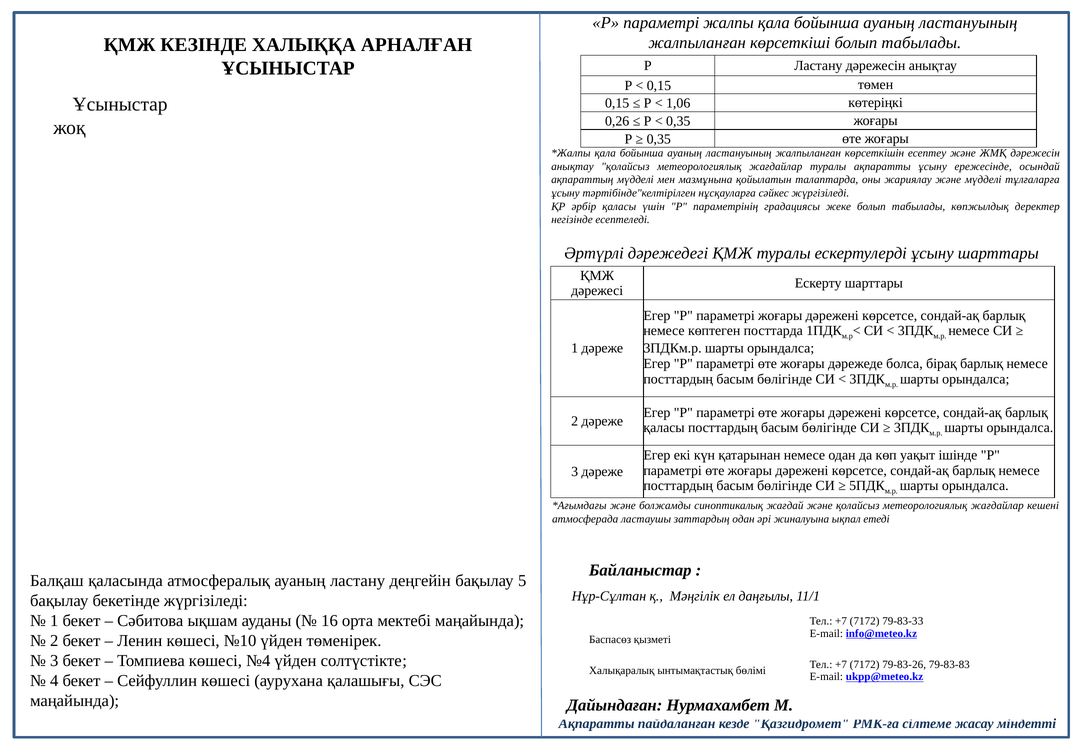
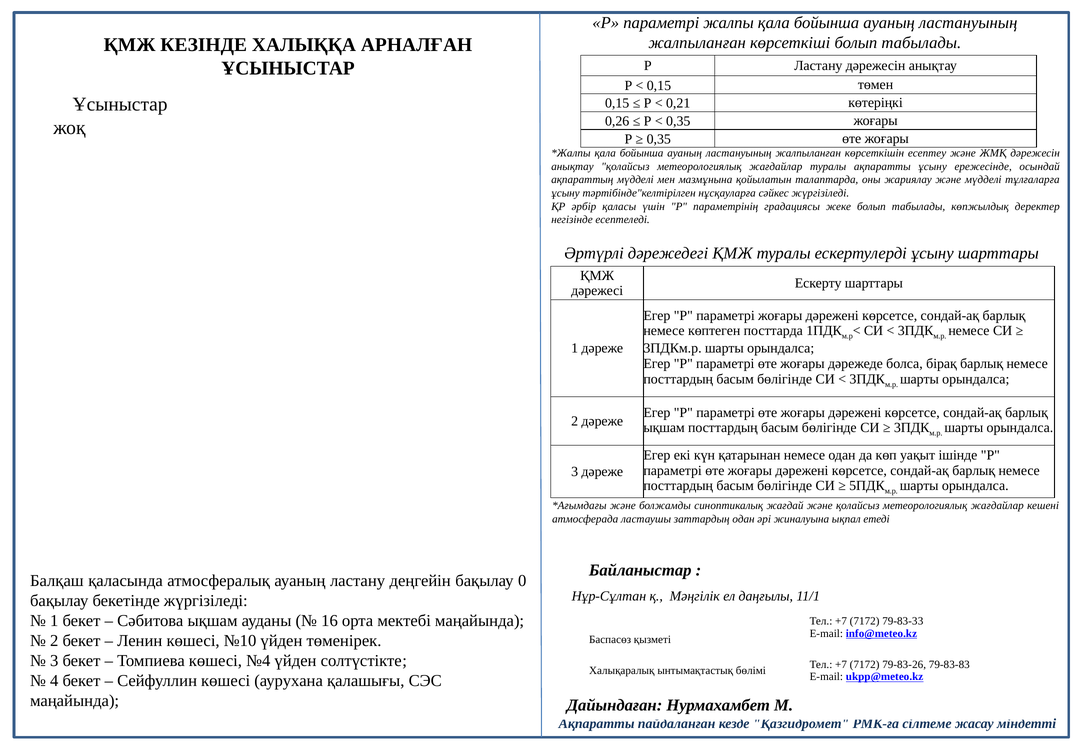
1,06: 1,06 -> 0,21 (678, 103)
қаласы: қаласы -> ықшам (664, 428)
5: 5 -> 0 (522, 580)
